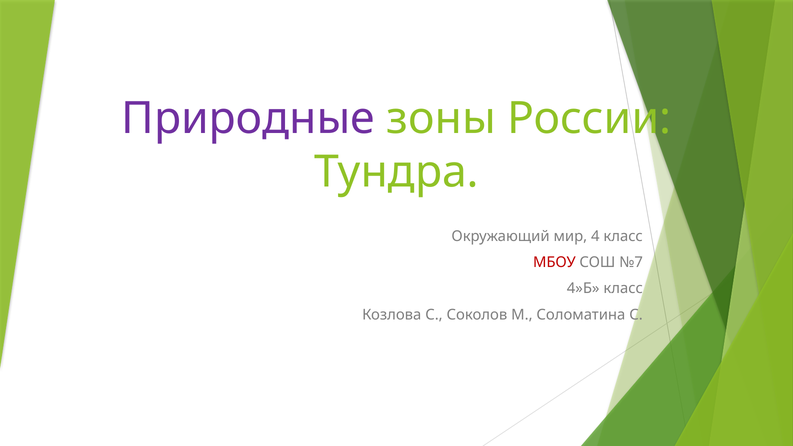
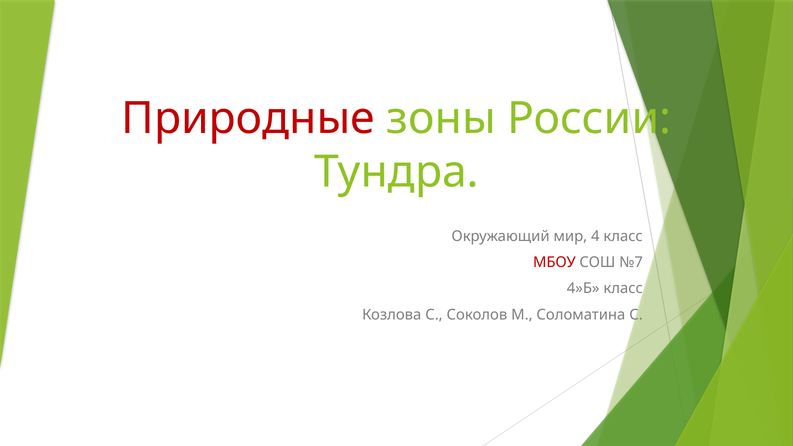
Природные colour: purple -> red (248, 119)
